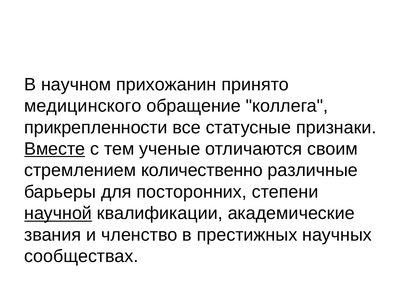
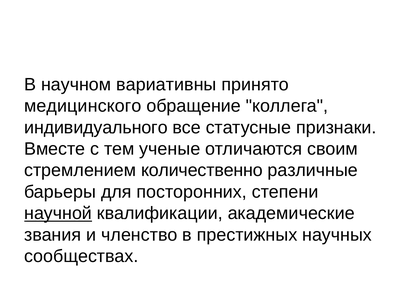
прихожанин: прихожанин -> вариативны (166, 85)
прикрепленности: прикрепленности -> индивидуального (96, 128)
Вместе underline: present -> none (55, 149)
